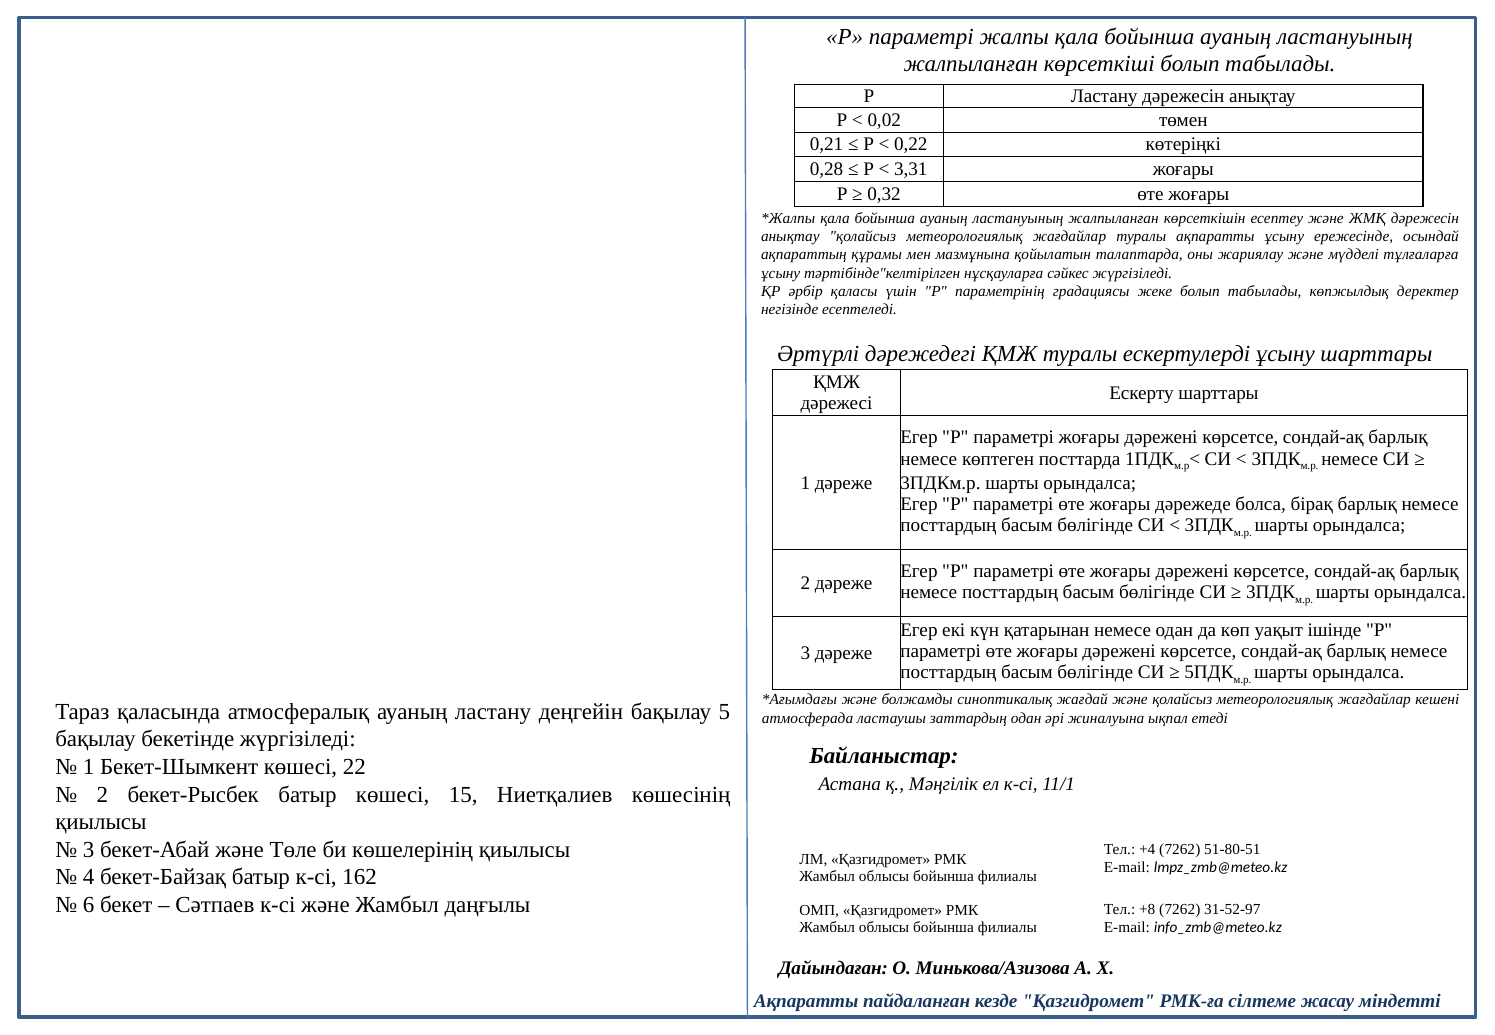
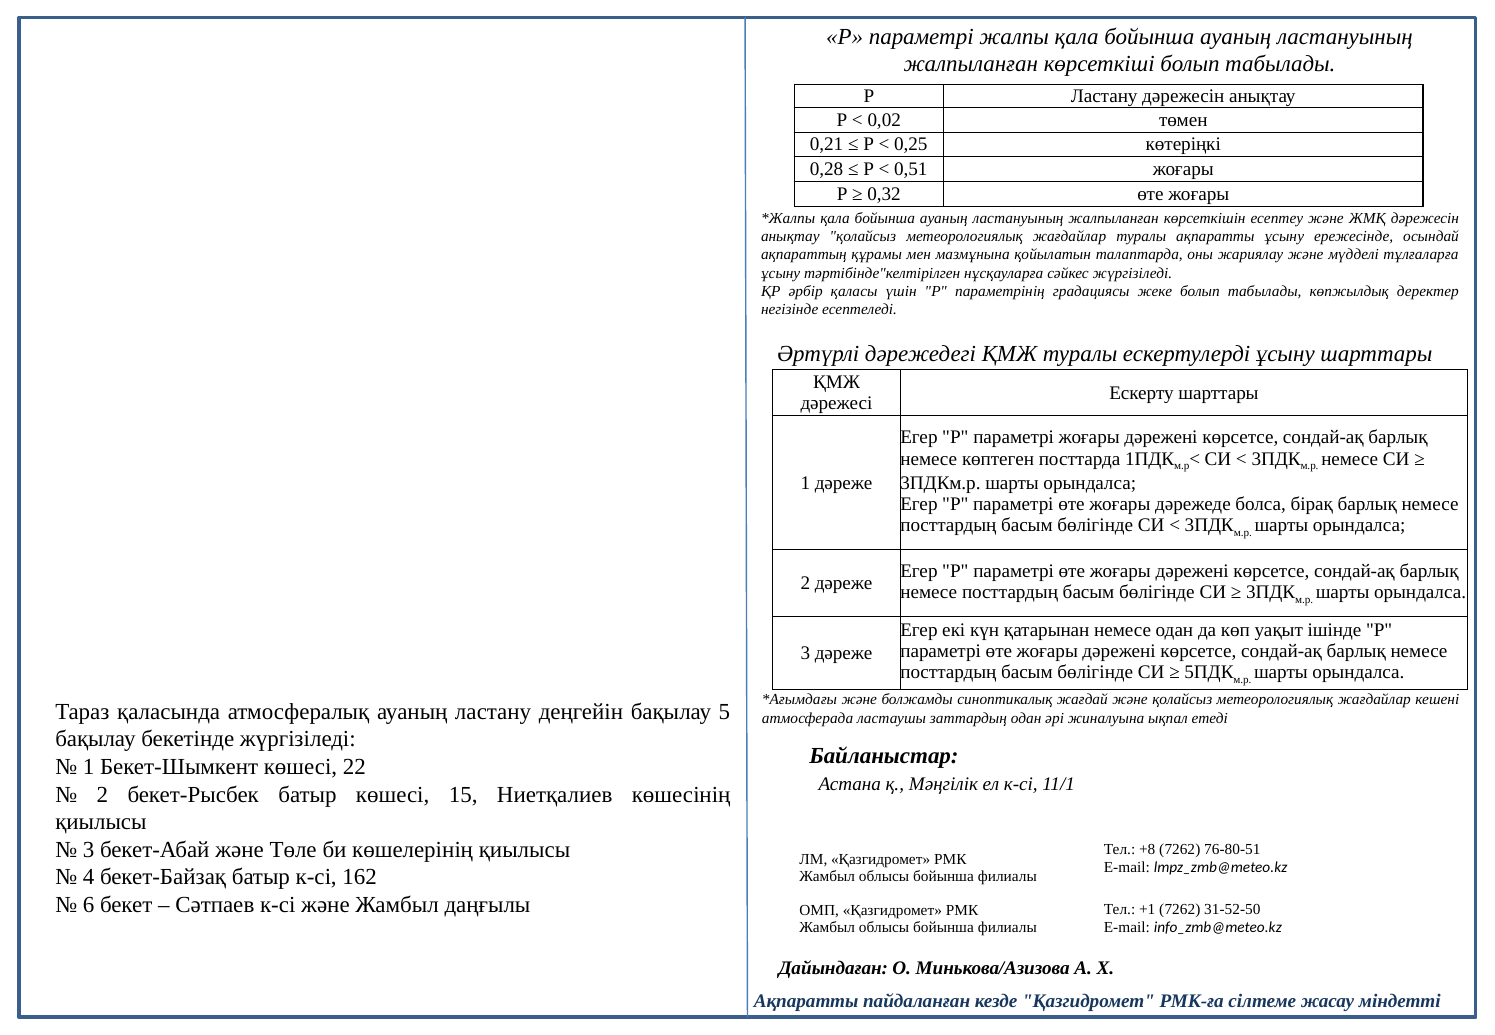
0,22: 0,22 -> 0,25 (911, 144)
3,31: 3,31 -> 0,51 (911, 169)
+4: +4 -> +8 (1147, 850)
51-80-51: 51-80-51 -> 76-80-51 (1232, 850)
+8: +8 -> +1 (1147, 910)
31-52-97: 31-52-97 -> 31-52-50 (1232, 910)
